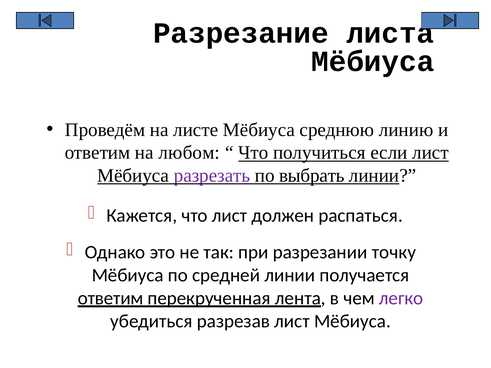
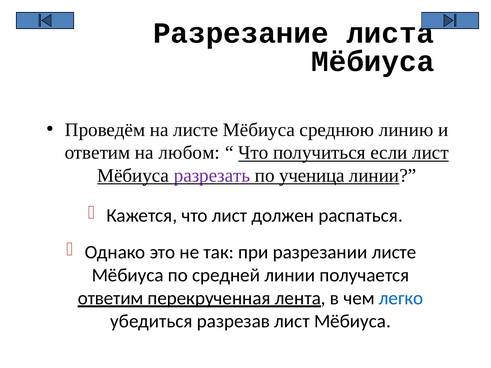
выбрать: выбрать -> ученица (312, 176)
разрезании точку: точку -> листе (394, 253)
легко colour: purple -> blue (401, 298)
